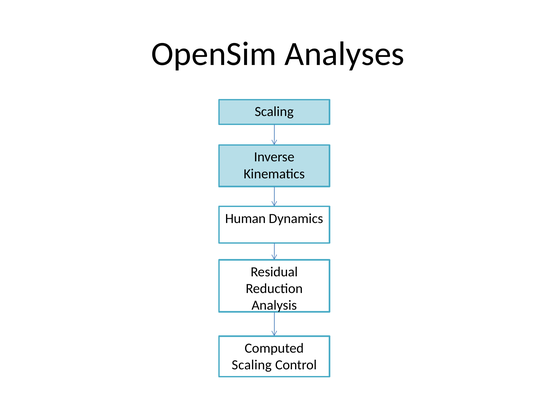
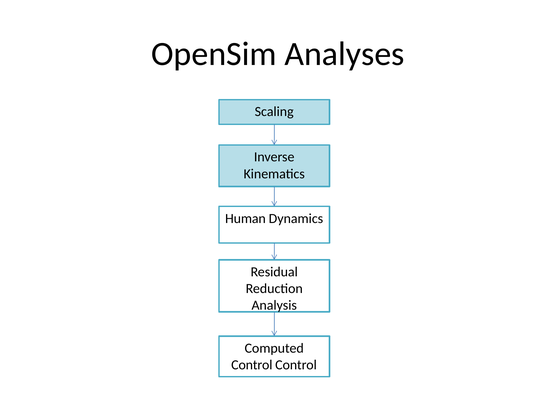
Scaling: Scaling -> Control (252, 365)
